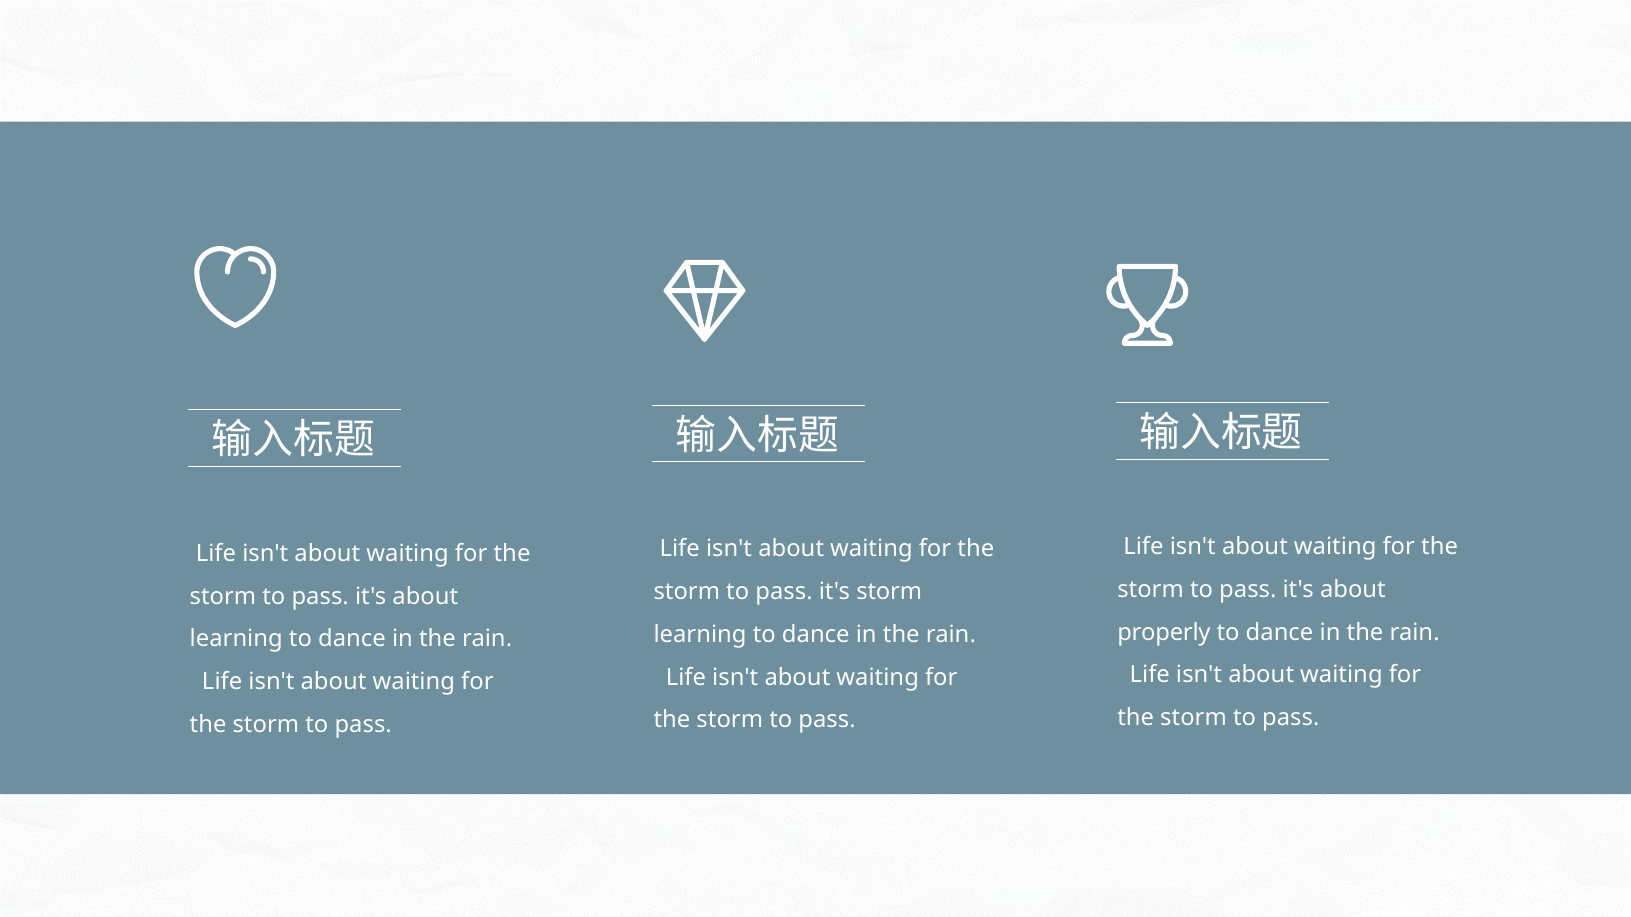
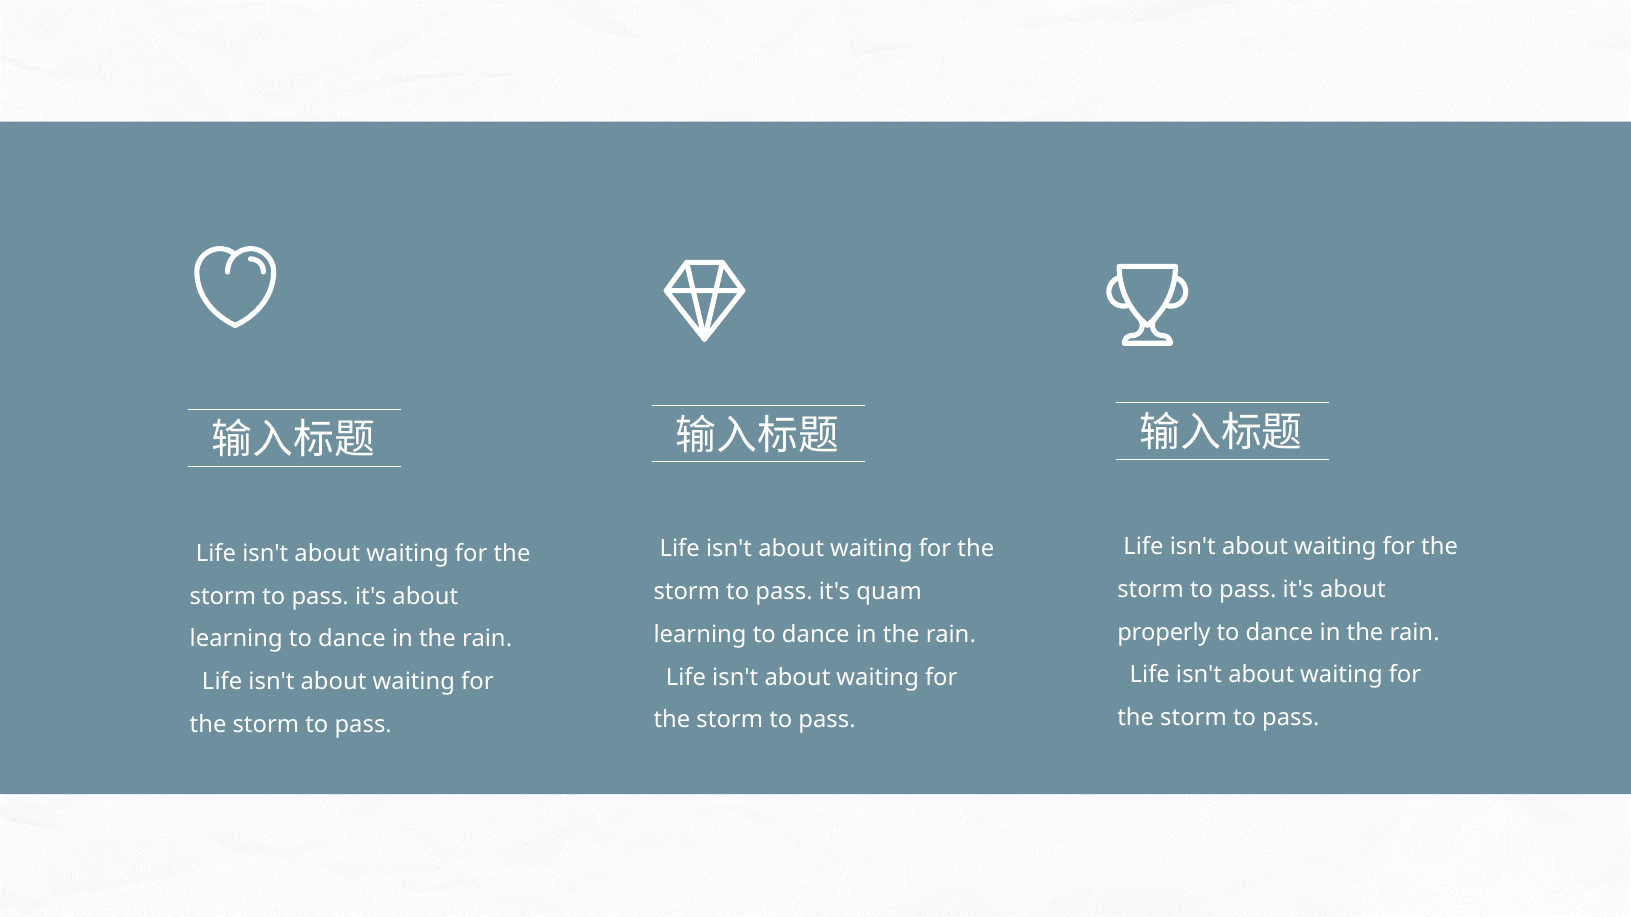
it's storm: storm -> quam (889, 592)
